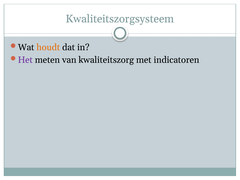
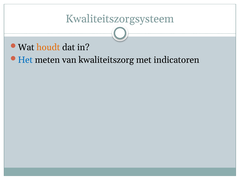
Het colour: purple -> blue (25, 60)
